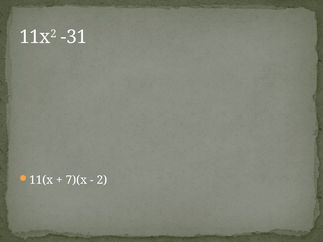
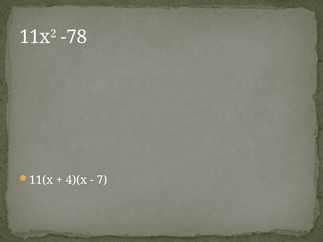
-31: -31 -> -78 (74, 37)
7)(x: 7)(x -> 4)(x (76, 180)
2: 2 -> 7 (102, 180)
